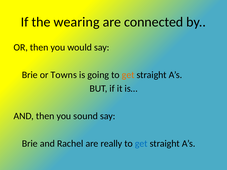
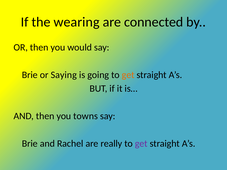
Towns: Towns -> Saying (64, 75)
sound: sound -> towns (86, 116)
get colour: blue -> purple (141, 144)
